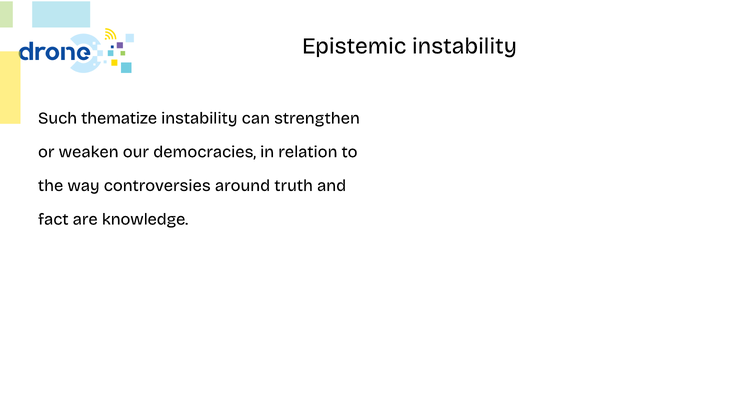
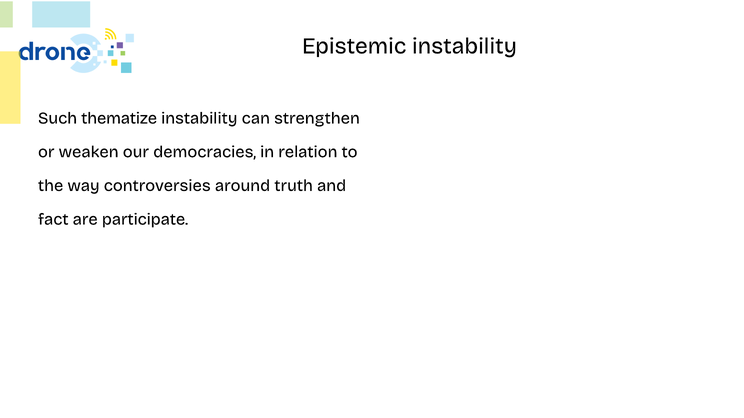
knowledge: knowledge -> participate (145, 219)
